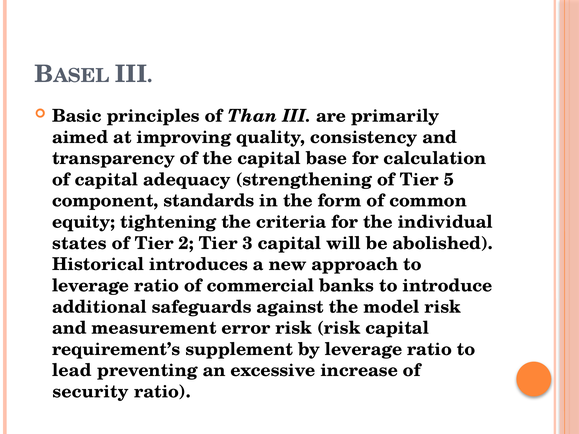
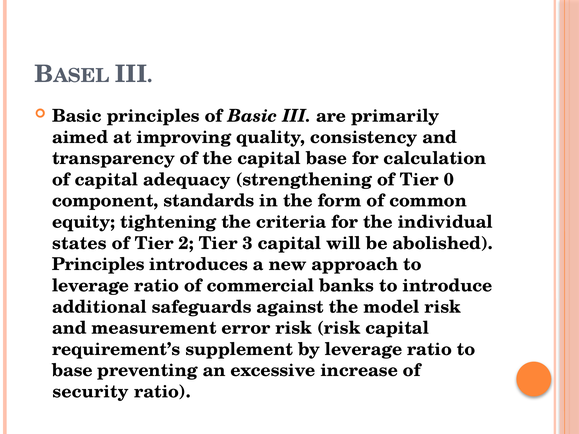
of Than: Than -> Basic (253, 116)
5: 5 -> 0 (449, 180)
Historical: Historical -> Principles (98, 265)
lead: lead -> base (72, 371)
